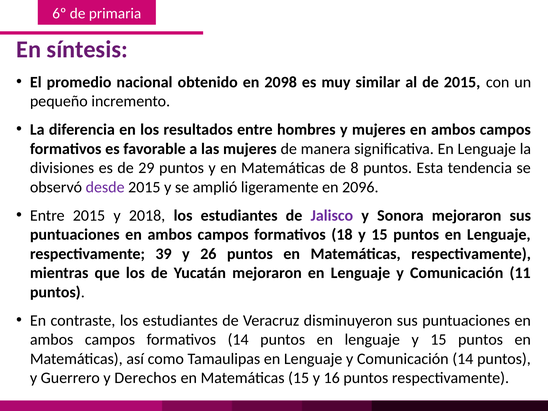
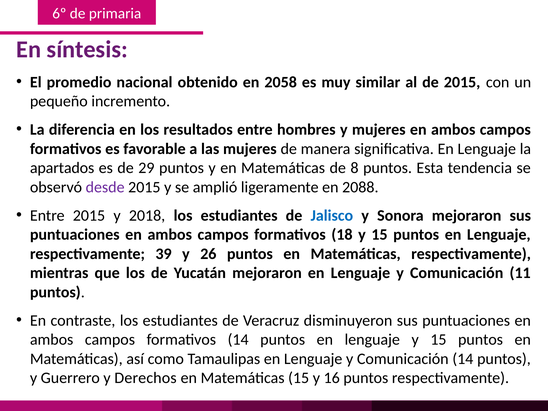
2098: 2098 -> 2058 (281, 82)
divisiones: divisiones -> apartados (62, 168)
2096: 2096 -> 2088 (360, 187)
Jalisco colour: purple -> blue (332, 215)
